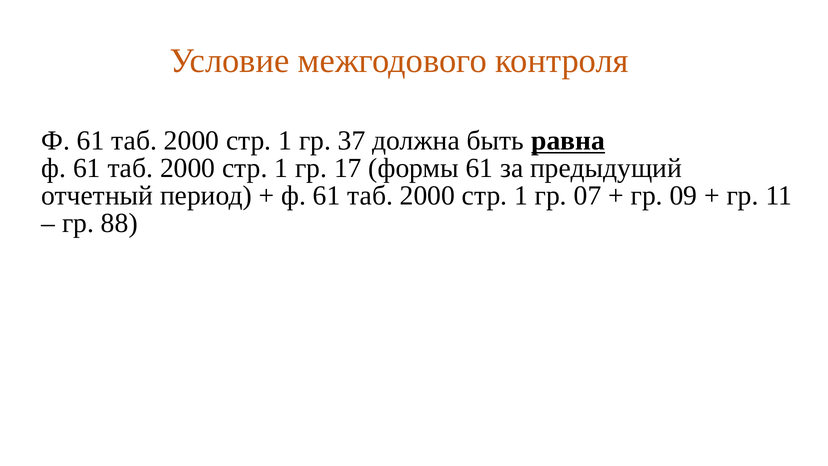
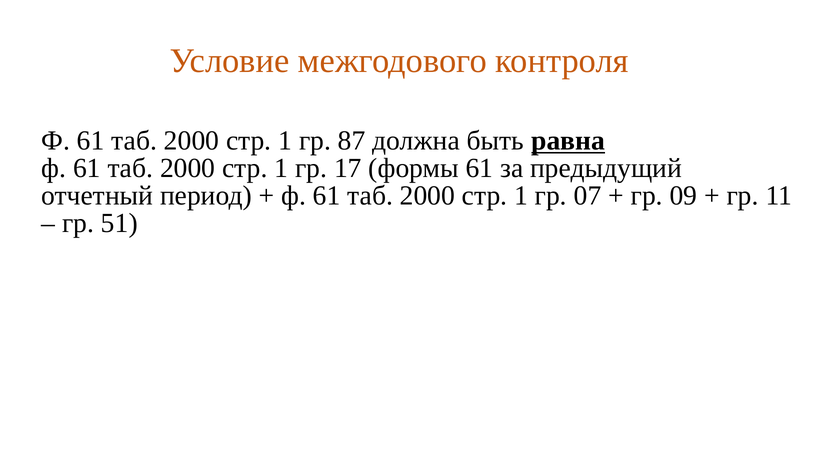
37: 37 -> 87 (352, 140)
88: 88 -> 51 (119, 223)
